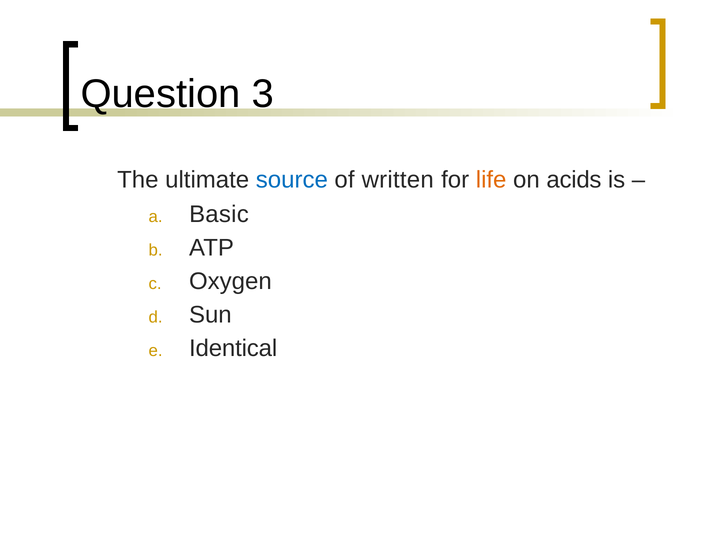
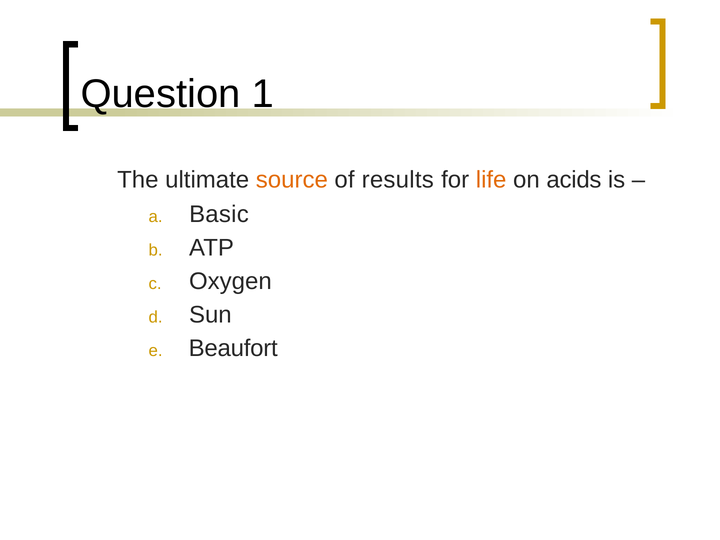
3: 3 -> 1 (263, 94)
source colour: blue -> orange (292, 180)
written: written -> results (398, 180)
Identical: Identical -> Beaufort (233, 348)
